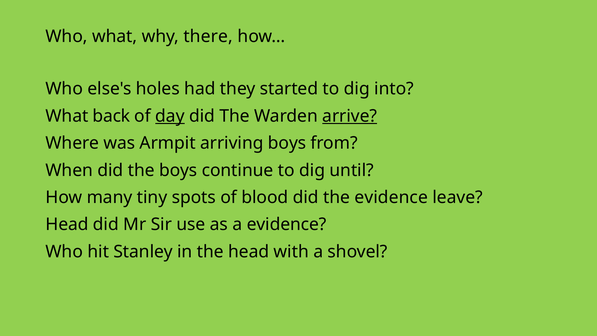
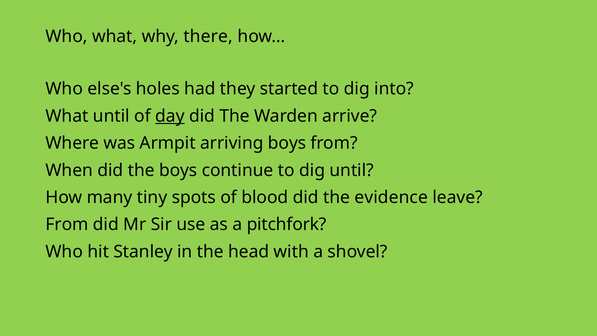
What back: back -> until (111, 116)
arrive underline: present -> none (350, 116)
Head: Head -> From (67, 224)
a evidence: evidence -> pitchfork (287, 224)
